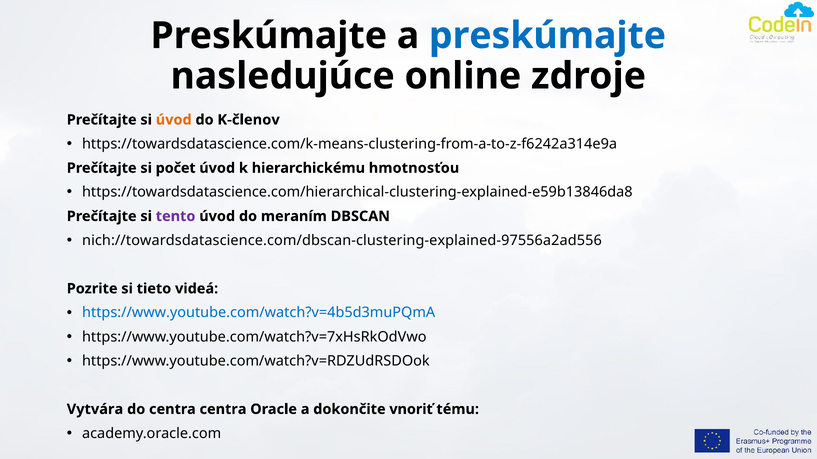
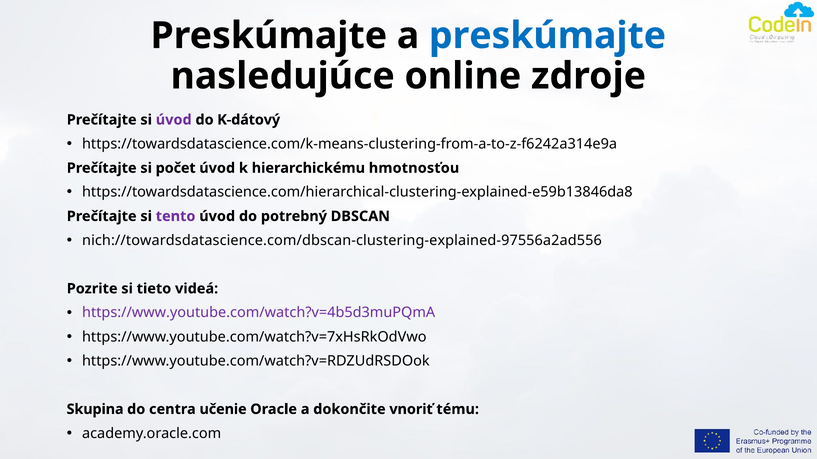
úvod colour: orange -> purple (174, 120)
K-členov: K-členov -> K-dátový (249, 120)
meraním: meraním -> potrebný (294, 217)
https://www.youtube.com/watch?v=4b5d3muPQmA colour: blue -> purple (259, 313)
Vytvára: Vytvára -> Skupina (95, 410)
centra centra: centra -> učenie (223, 410)
